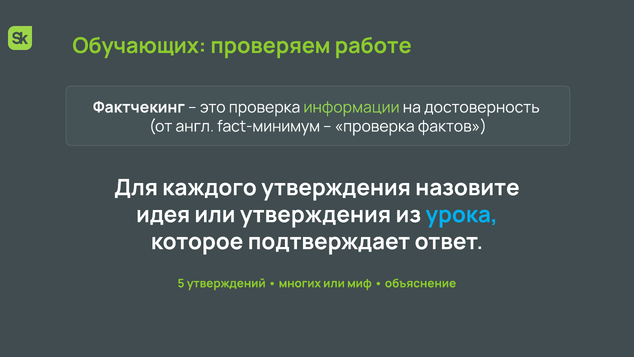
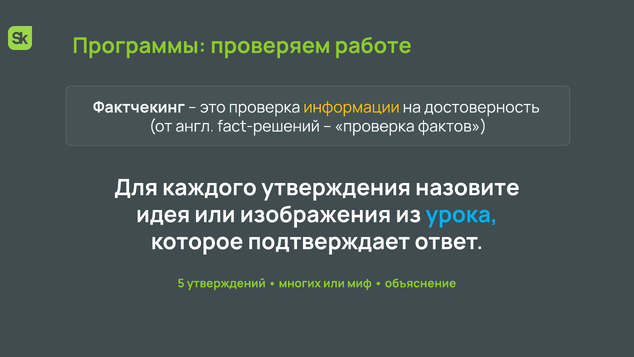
Обучающих: Обучающих -> Программы (139, 46)
информации colour: light green -> yellow (352, 107)
fact-минимум: fact-минимум -> fact-решений (268, 126)
или утверждения: утверждения -> изображения (316, 215)
